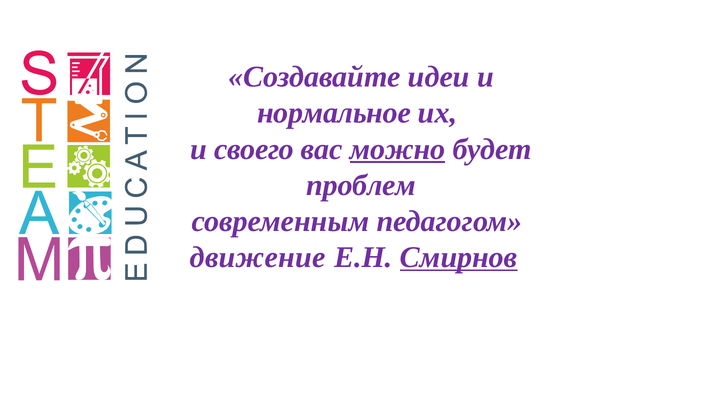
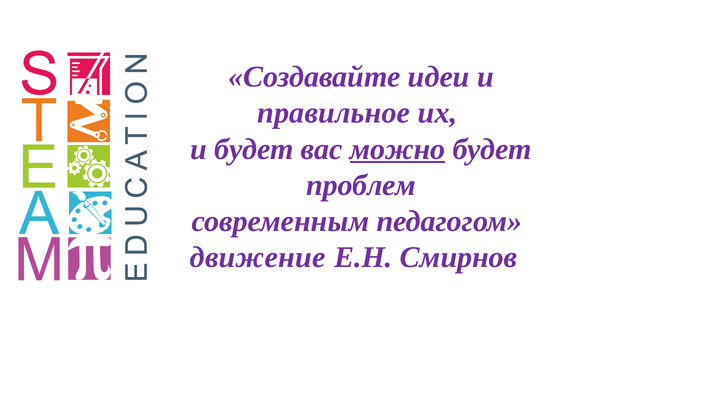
нормальное: нормальное -> правильное (334, 113)
и своего: своего -> будет (254, 149)
Смирнов underline: present -> none (459, 257)
